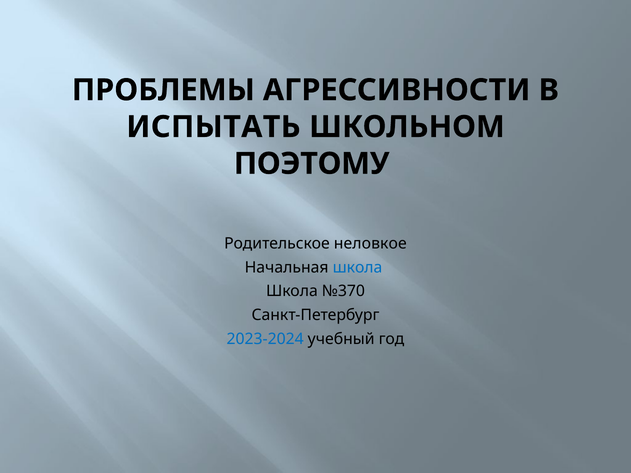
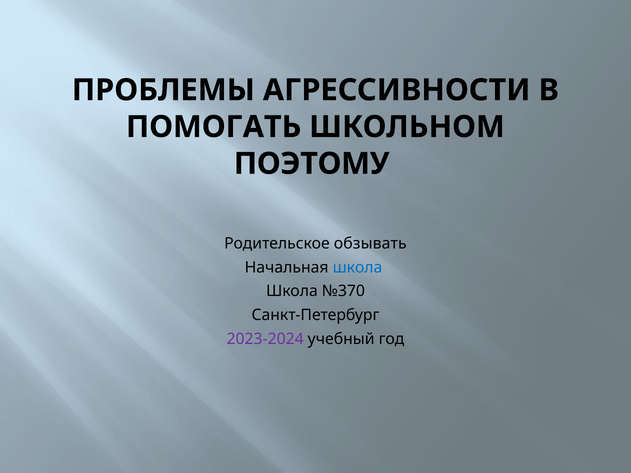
ИСПЫТАТЬ: ИСПЫТАТЬ -> ПОМОГАТЬ (214, 127)
неловкое: неловкое -> обзывать (370, 244)
2023-2024 colour: blue -> purple (265, 339)
